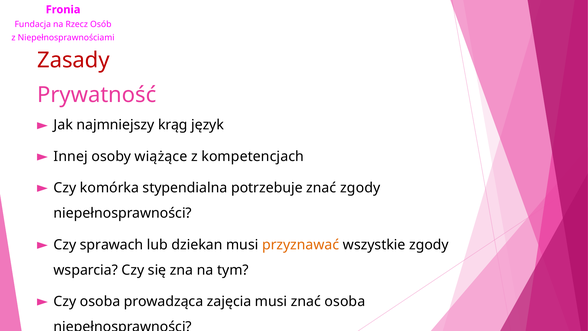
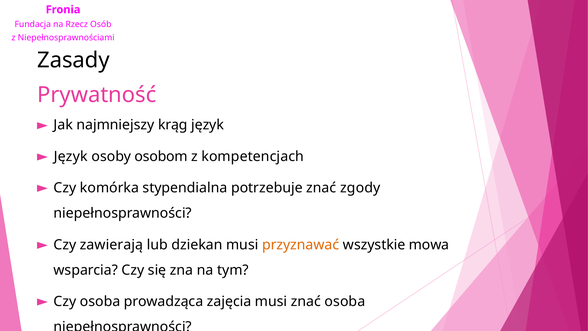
Zasady colour: red -> black (73, 60)
Innej: Innej -> Język (71, 156)
wiążące: wiążące -> osobom (161, 156)
sprawach: sprawach -> zawierają (111, 244)
wszystkie zgody: zgody -> mowa (429, 244)
